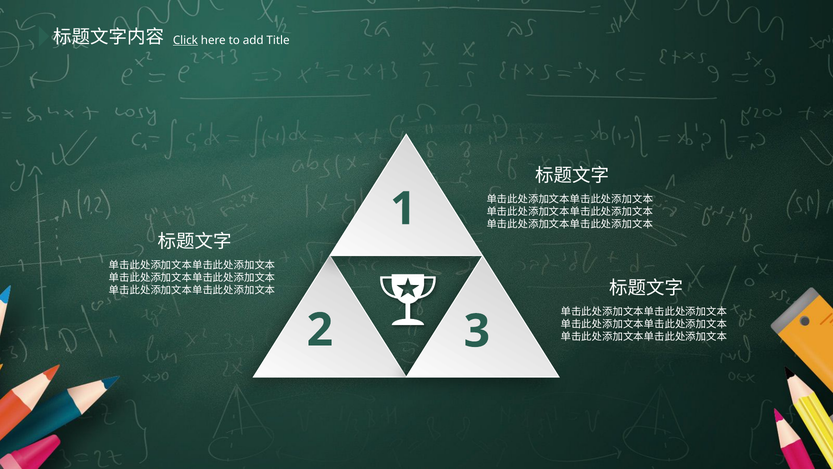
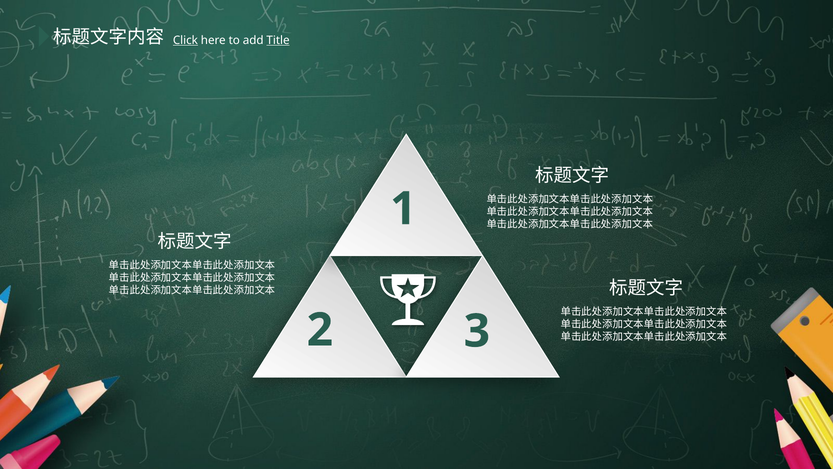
Title underline: none -> present (278, 40)
